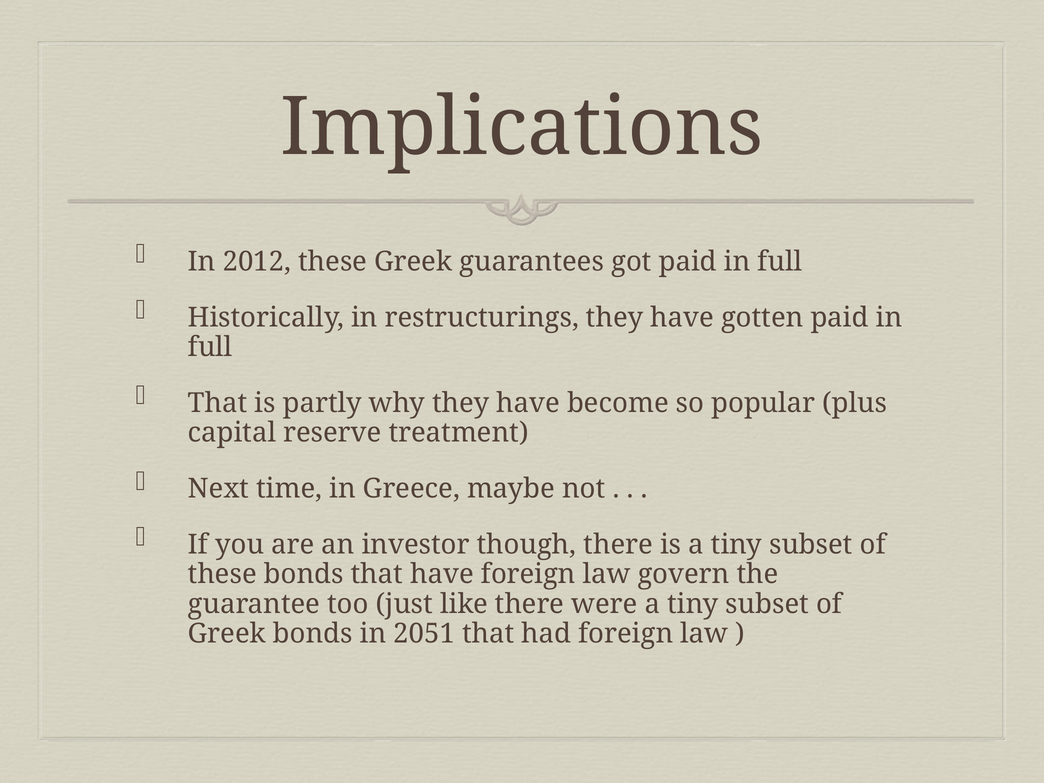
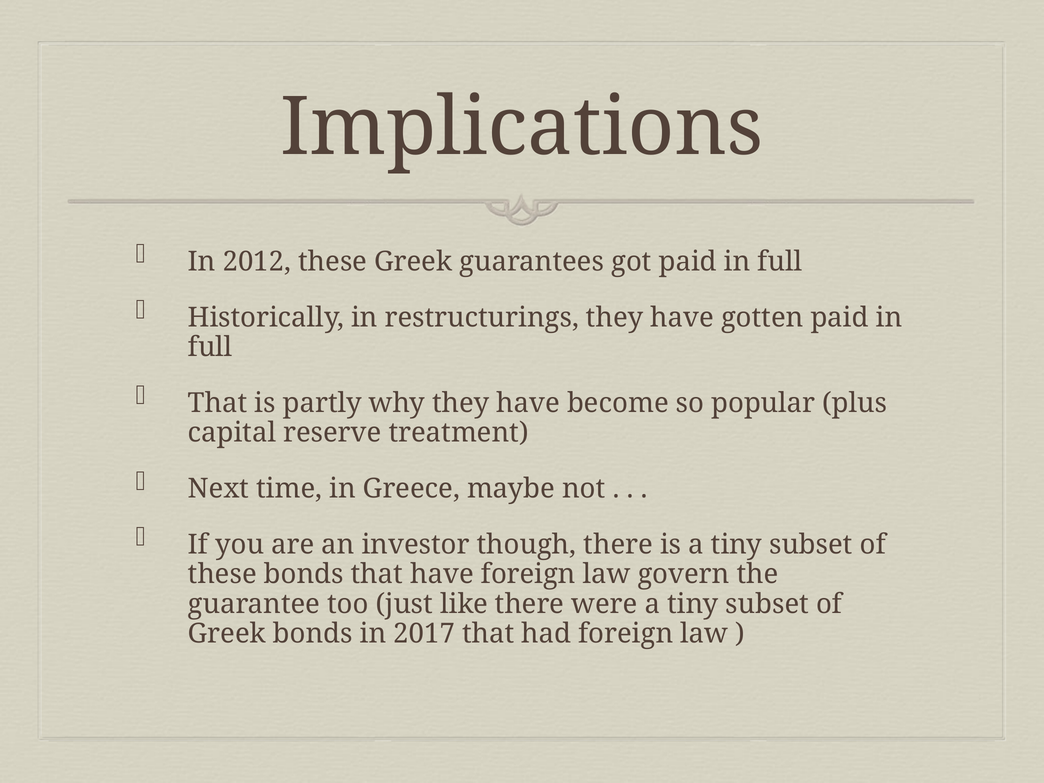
2051: 2051 -> 2017 (424, 634)
